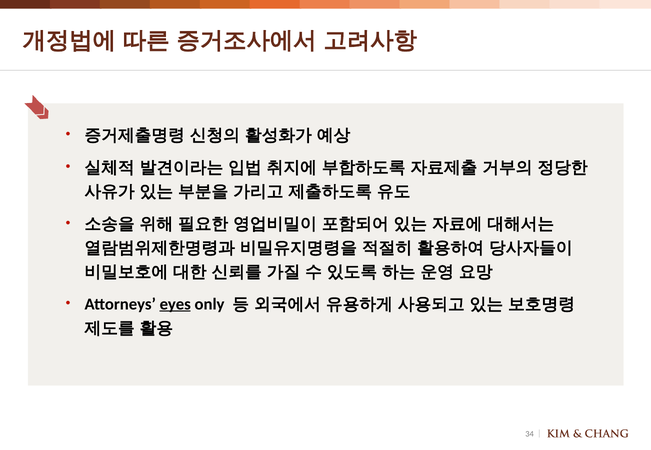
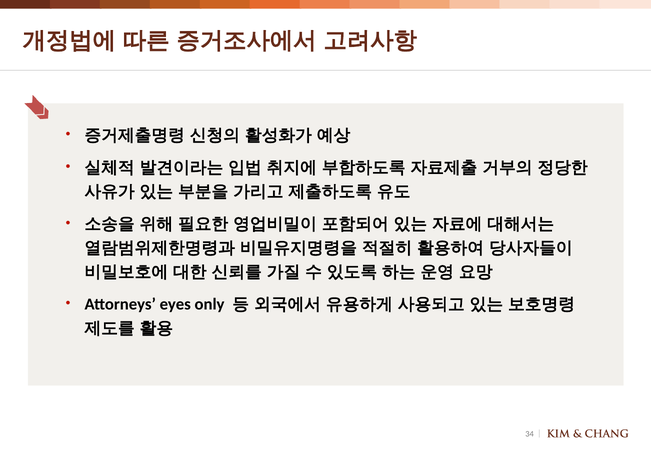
eyes underline: present -> none (175, 304)
